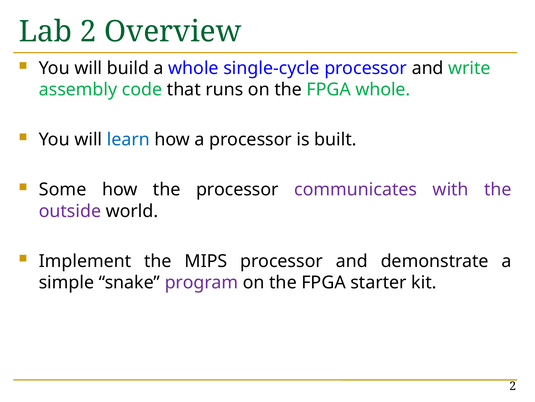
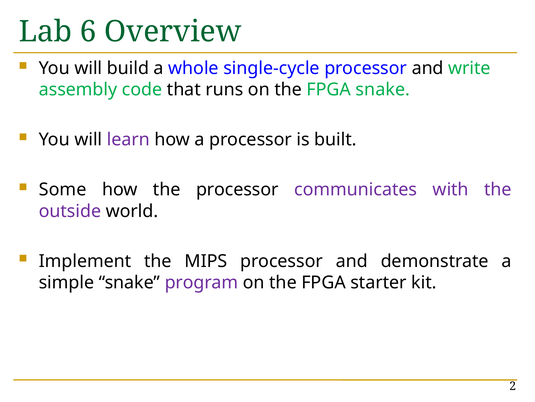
Lab 2: 2 -> 6 (88, 31)
FPGA whole: whole -> snake (383, 90)
learn colour: blue -> purple (128, 139)
